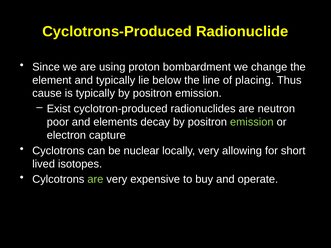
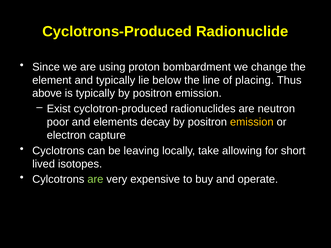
cause: cause -> above (47, 93)
emission colour: light green -> yellow (252, 122)
nuclear: nuclear -> leaving (141, 151)
locally very: very -> take (209, 151)
